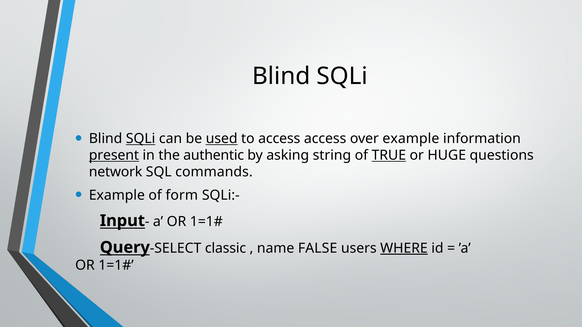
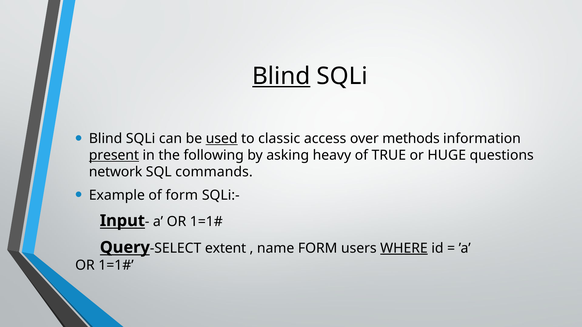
Blind underline: none -> present (281, 76)
SQLi underline: present -> none (141, 139)
to access: access -> classic (279, 139)
over example: example -> methods (411, 139)
authentic: authentic -> following (214, 156)
string: string -> heavy (332, 156)
TRUE underline: present -> none (389, 156)
classic: classic -> extent (226, 248)
name FALSE: FALSE -> FORM (318, 248)
